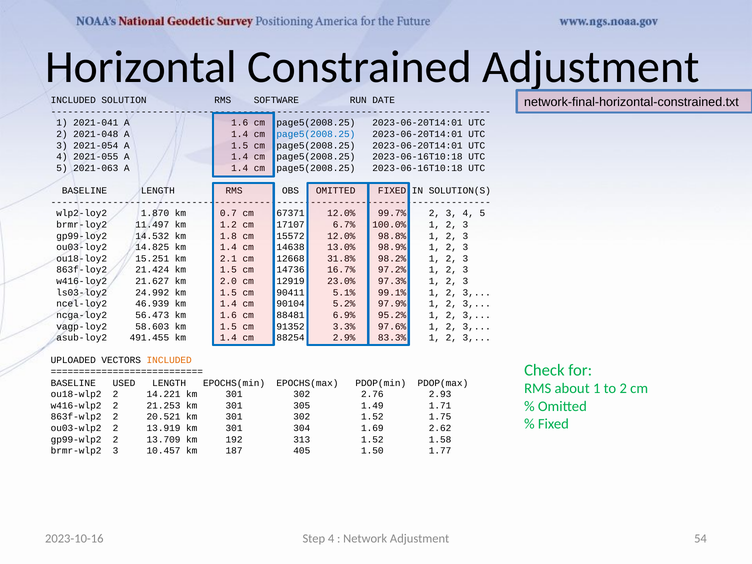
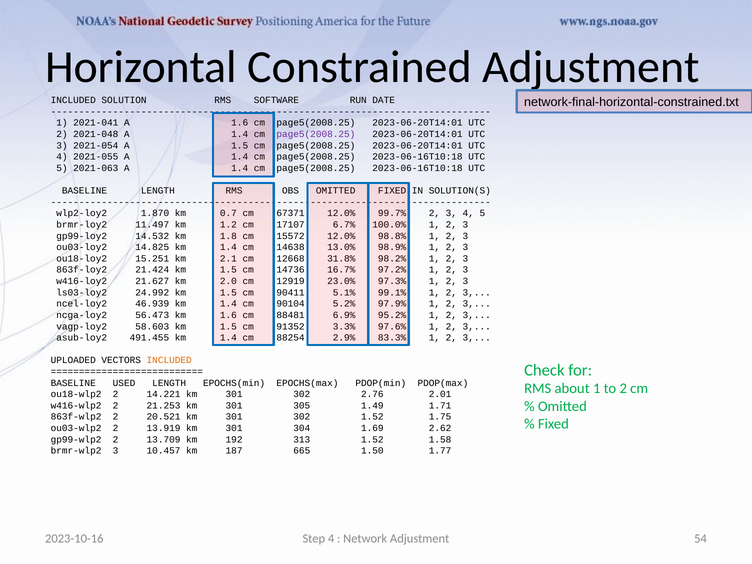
page5(2008.25 colour: blue -> purple (316, 134)
2.93: 2.93 -> 2.01 (440, 394)
405: 405 -> 665 (302, 451)
